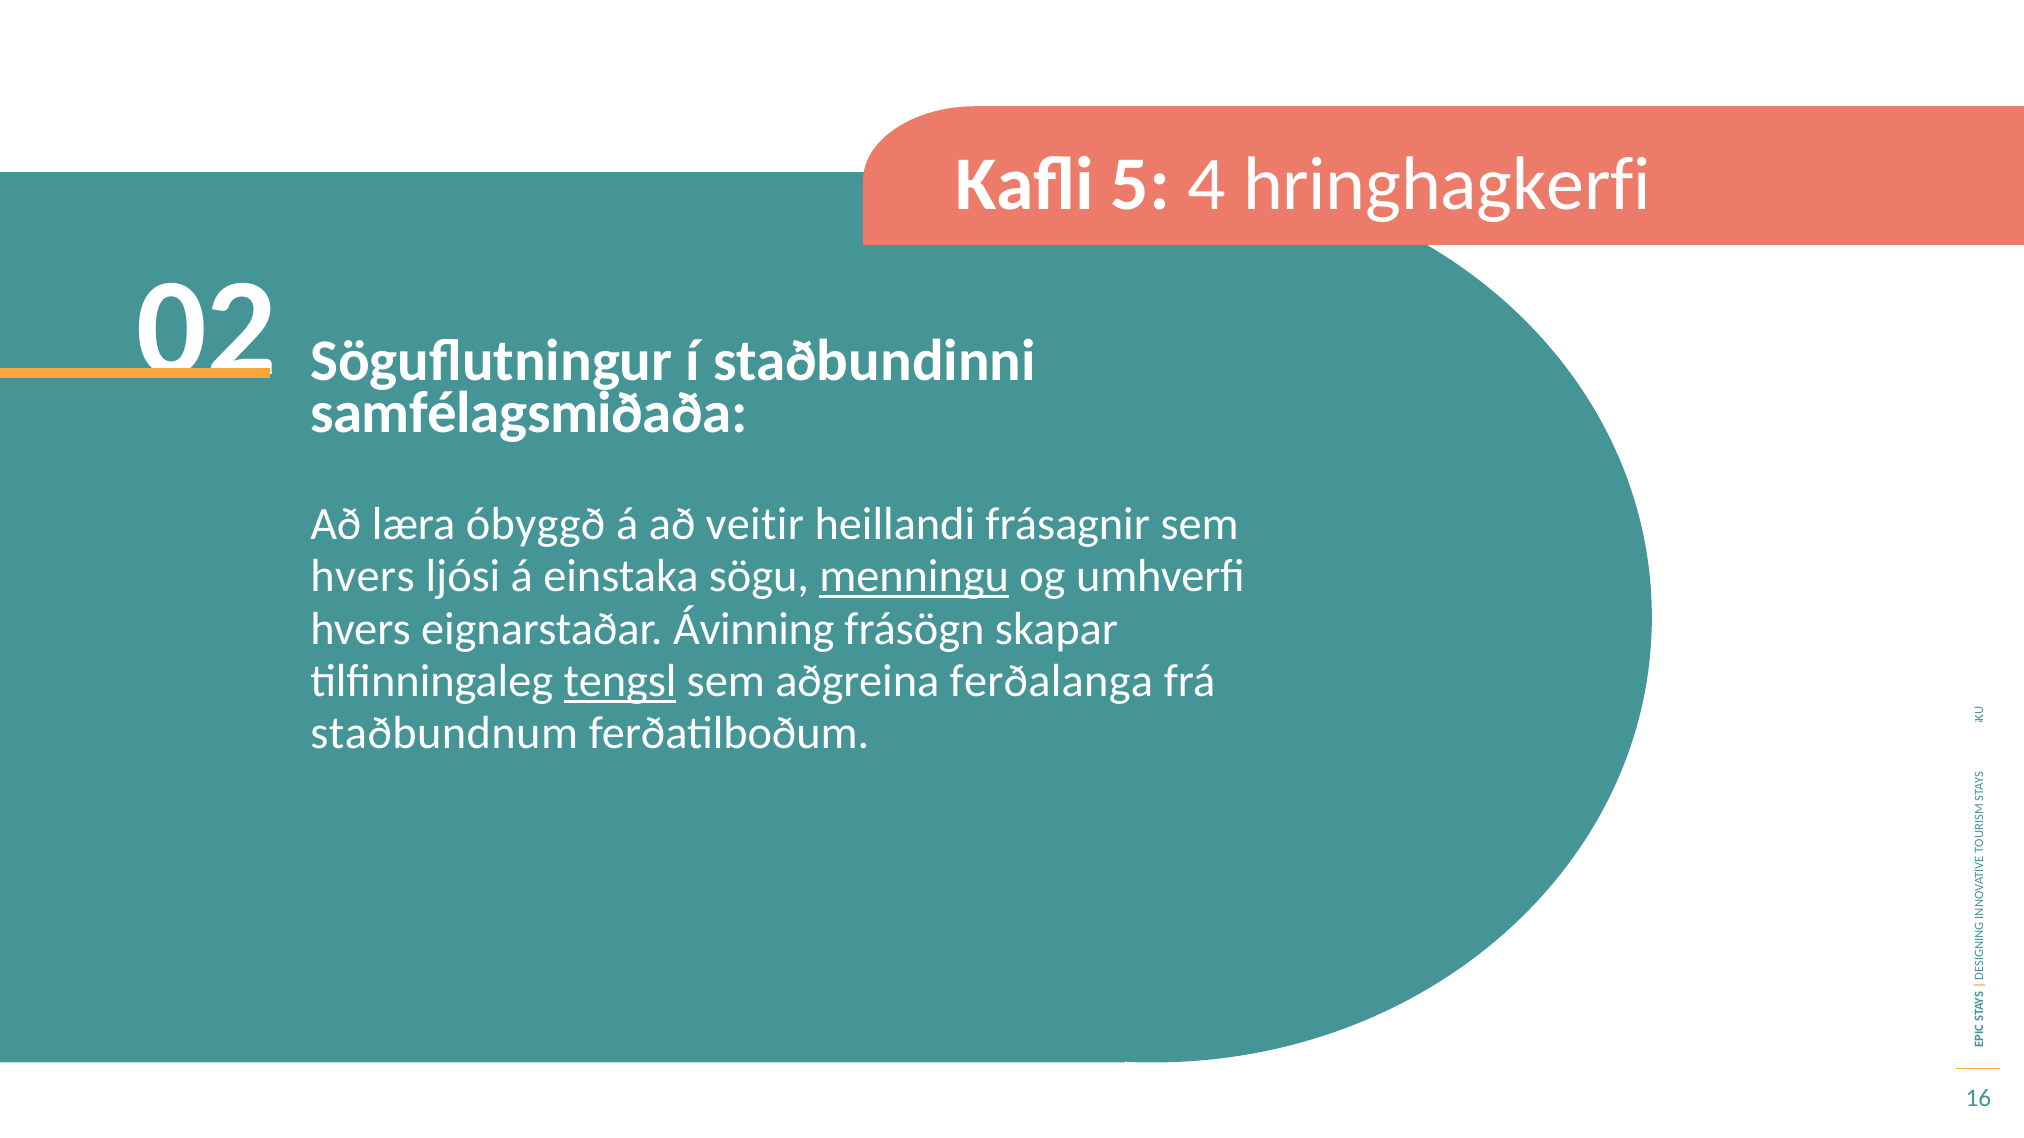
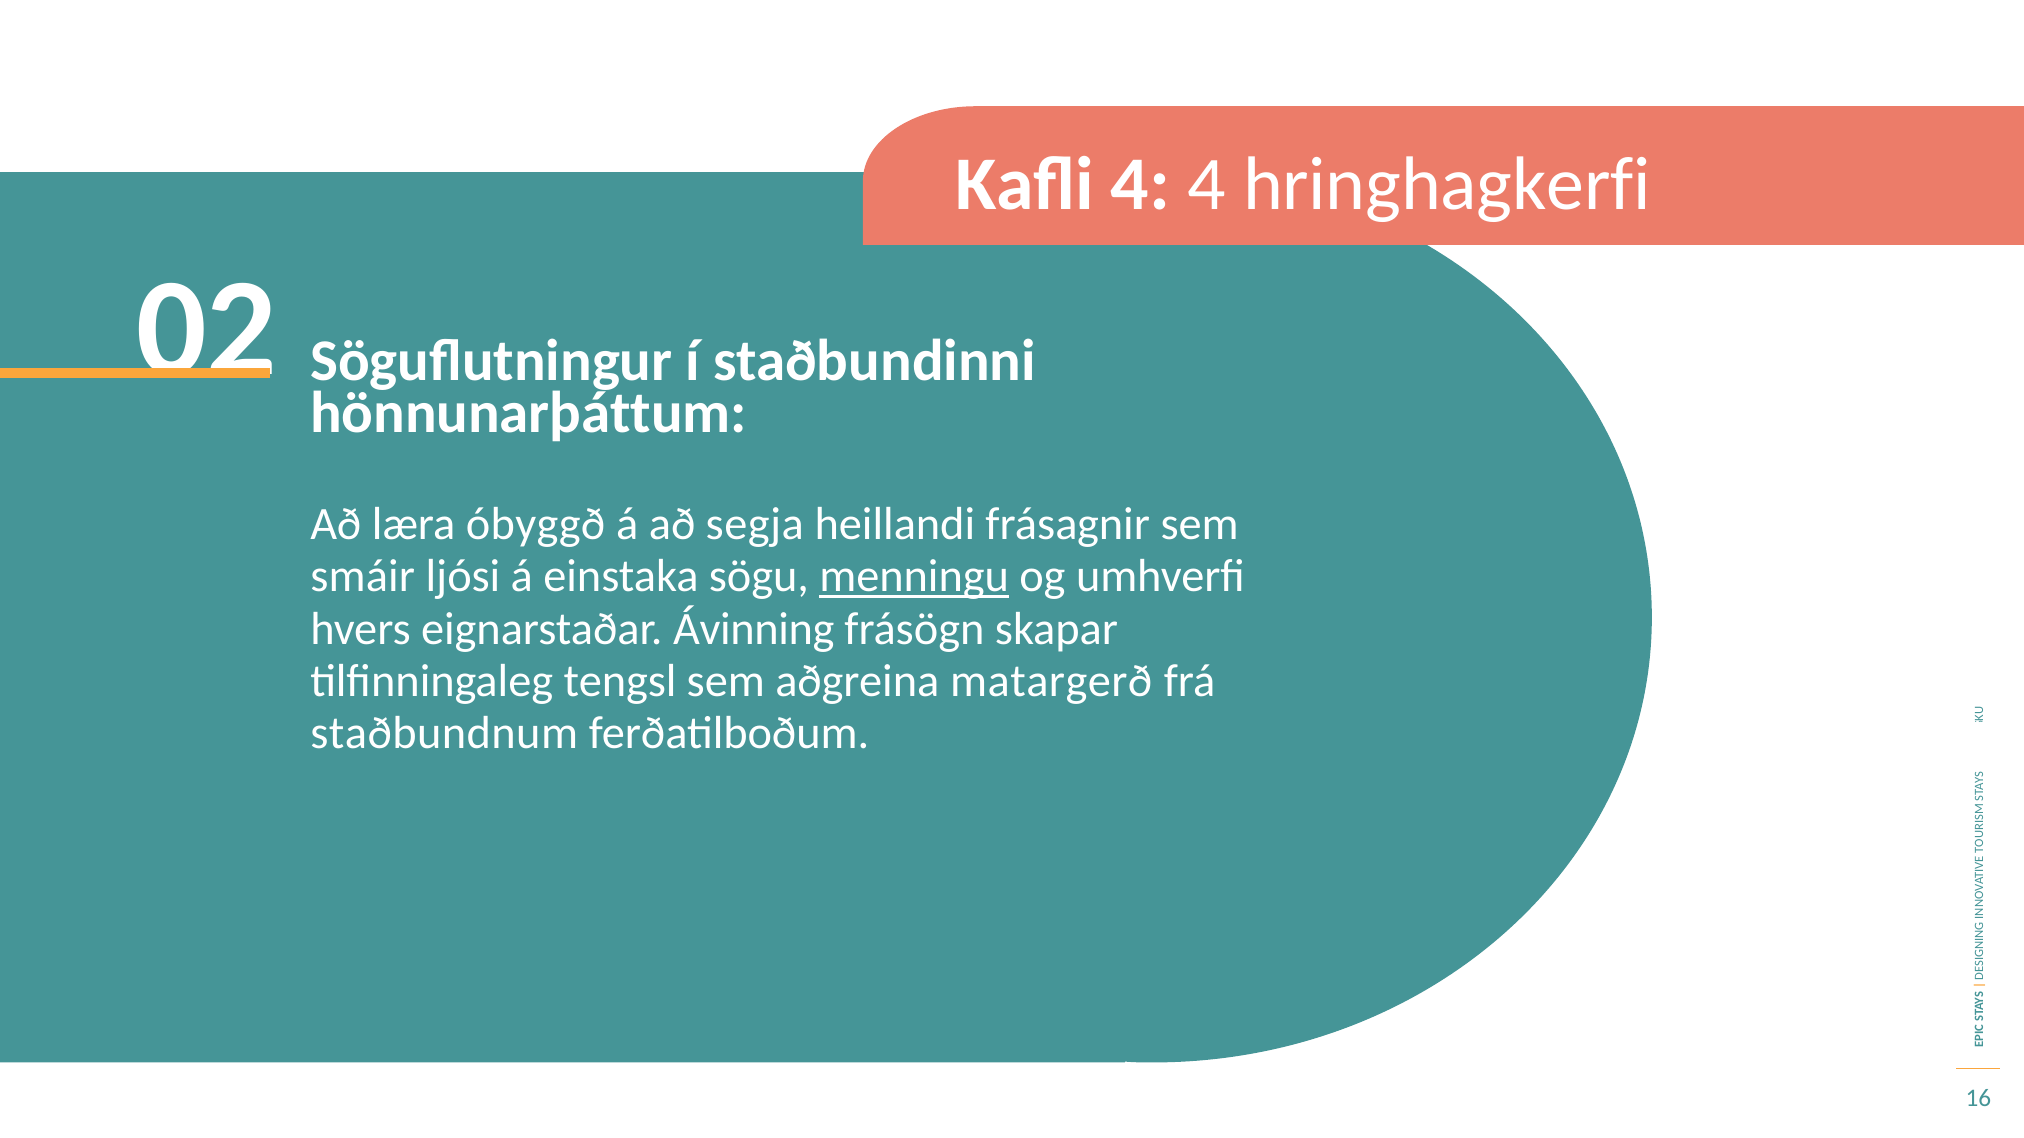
Kafli 5: 5 -> 4 (1141, 185)
samfélagsmiðaða: samfélagsmiðaða -> hönnunarþáttum (529, 413)
veitir: veitir -> segja (755, 525)
hvers: hvers -> smáir (363, 577)
tengsl underline: present -> none (620, 681)
ferðalanga: ferðalanga -> matargerð (1051, 681)
